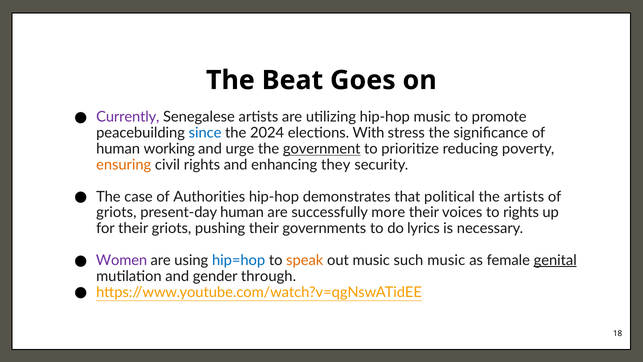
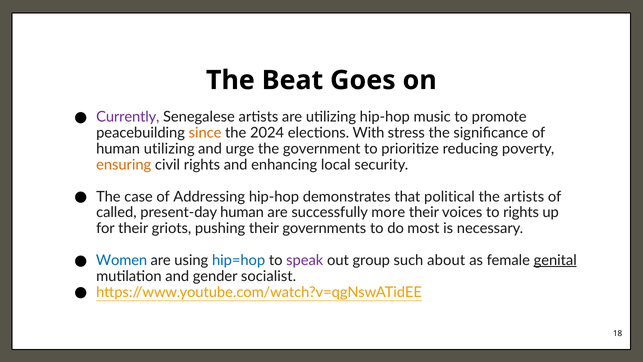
since colour: blue -> orange (205, 133)
human working: working -> utilizing (169, 149)
government underline: present -> none (322, 149)
they: they -> local (336, 165)
Authorities: Authorities -> Addressing (209, 197)
griots: griots -> called (116, 212)
lyrics: lyrics -> most (423, 228)
Women colour: purple -> blue (122, 260)
speak colour: orange -> purple (305, 260)
out music: music -> group (371, 260)
such music: music -> about (446, 260)
through: through -> socialist (269, 276)
